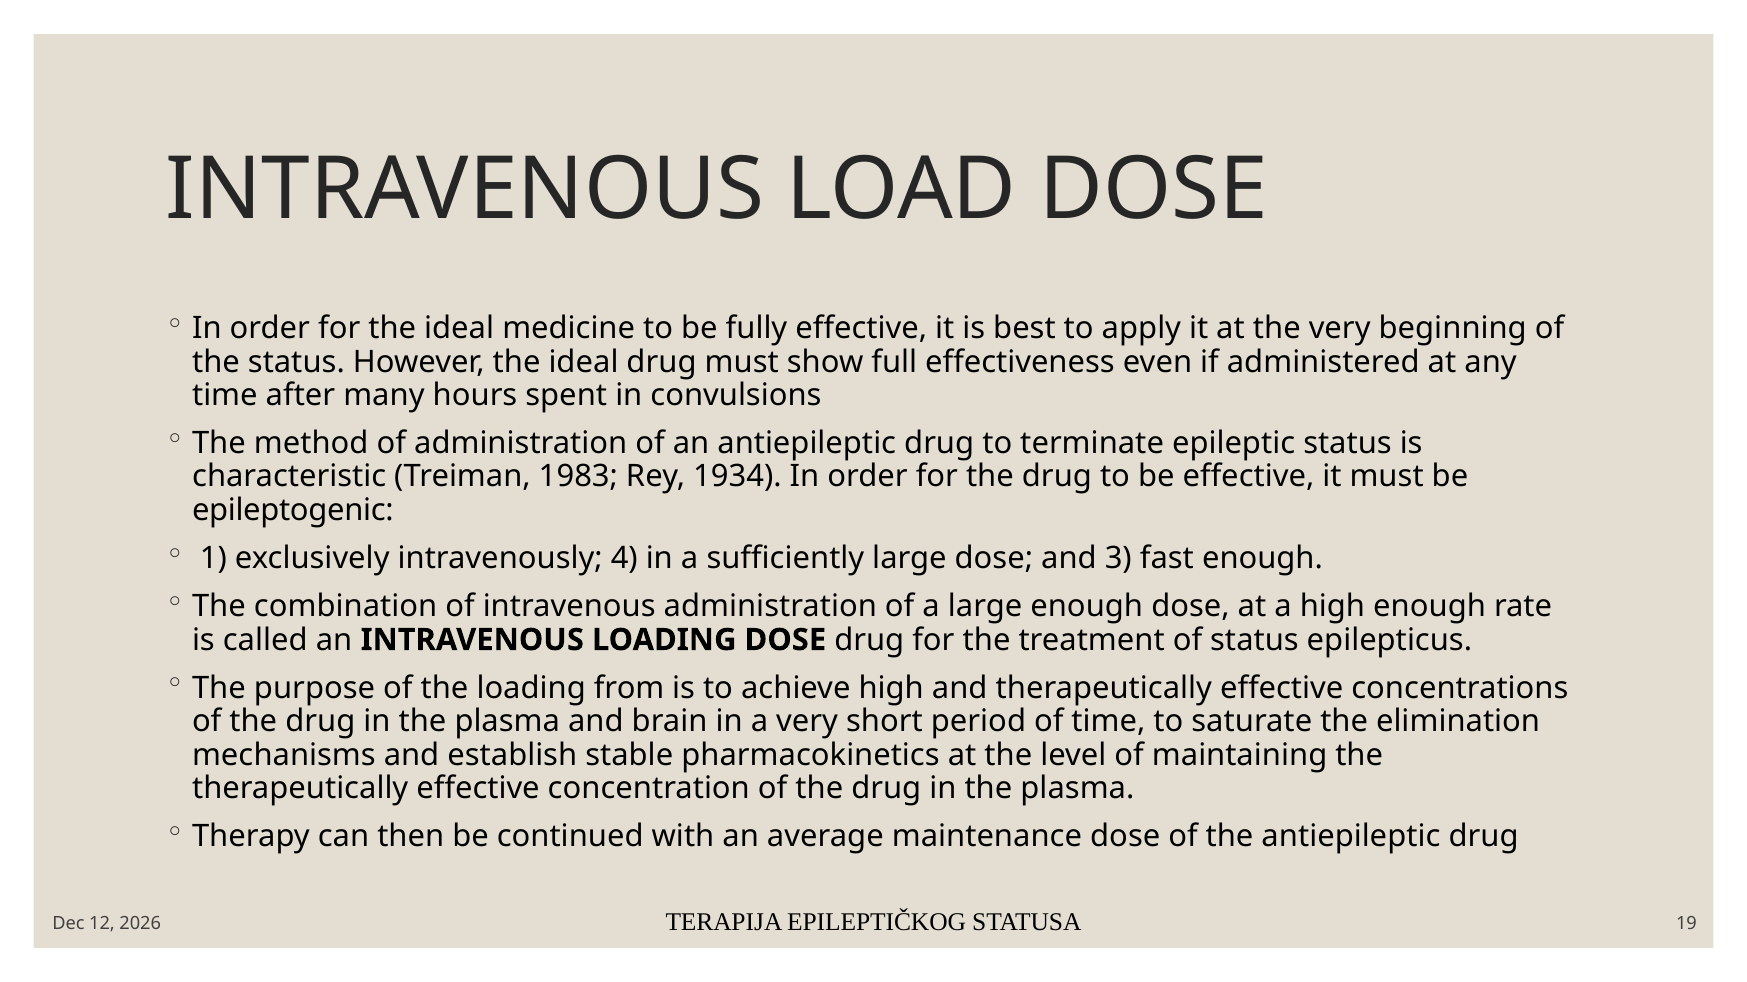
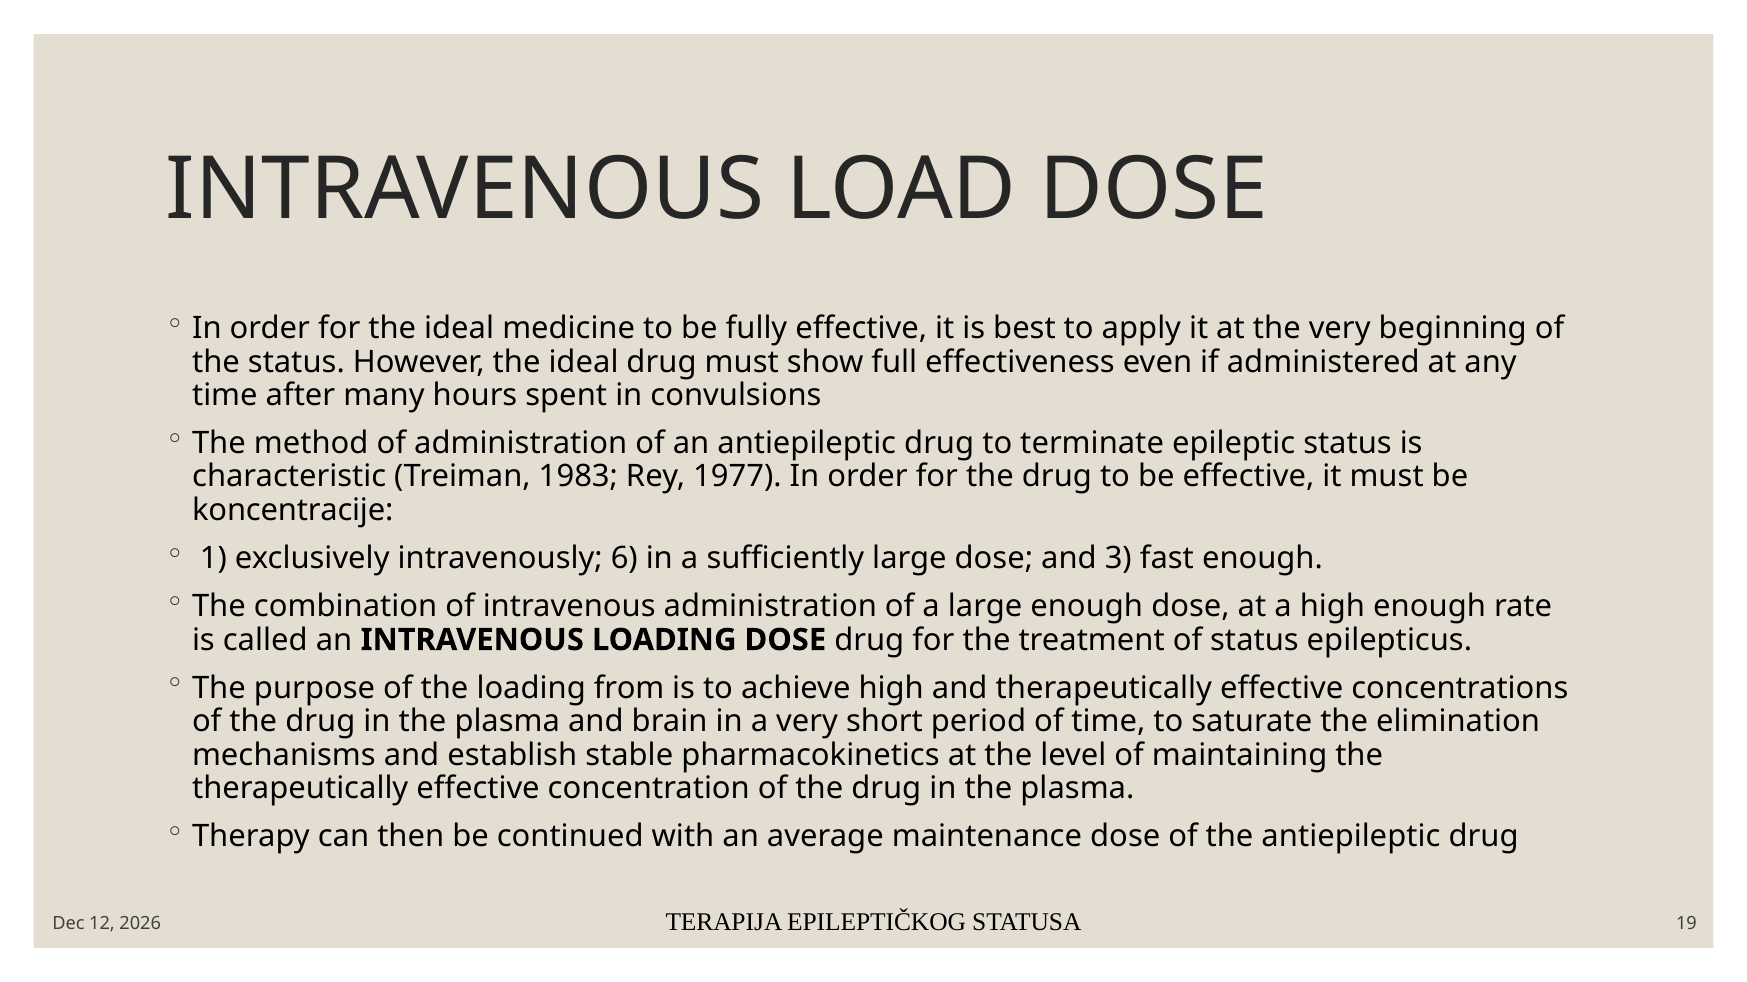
1934: 1934 -> 1977 (737, 477)
epileptogenic: epileptogenic -> koncentracije (293, 511)
4: 4 -> 6 (624, 559)
